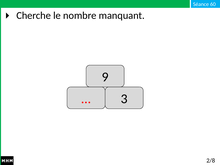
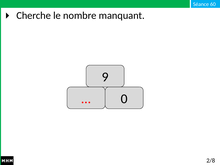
3: 3 -> 0 (124, 99)
